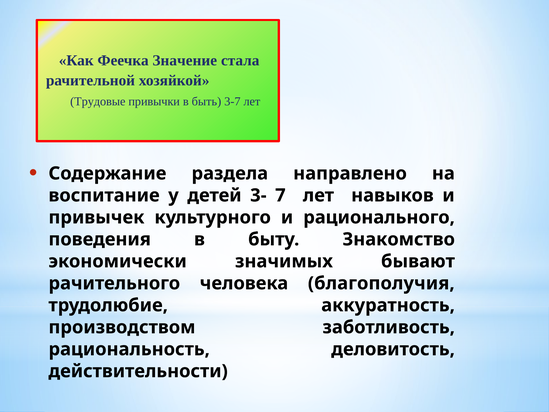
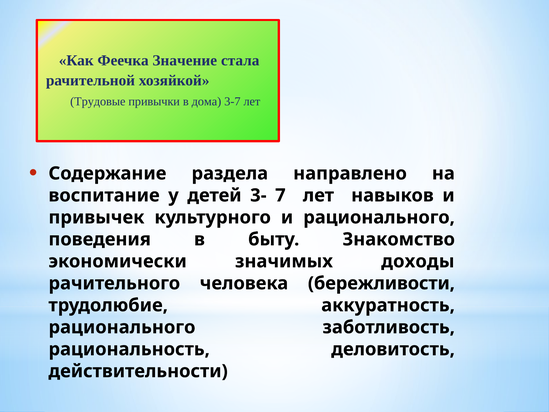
быть: быть -> дома (206, 101)
бывают: бывают -> доходы (418, 261)
благополучия: благополучия -> бережливости (381, 283)
производством: производством -> рационального (122, 327)
